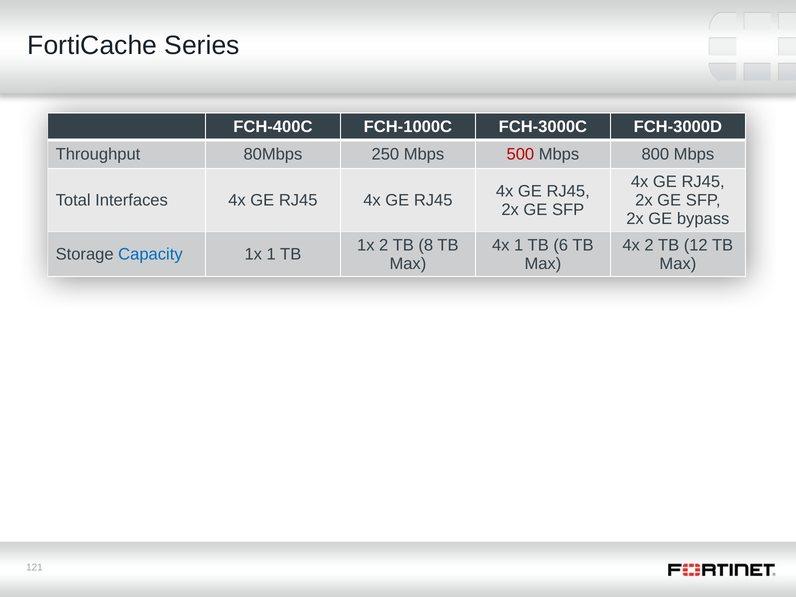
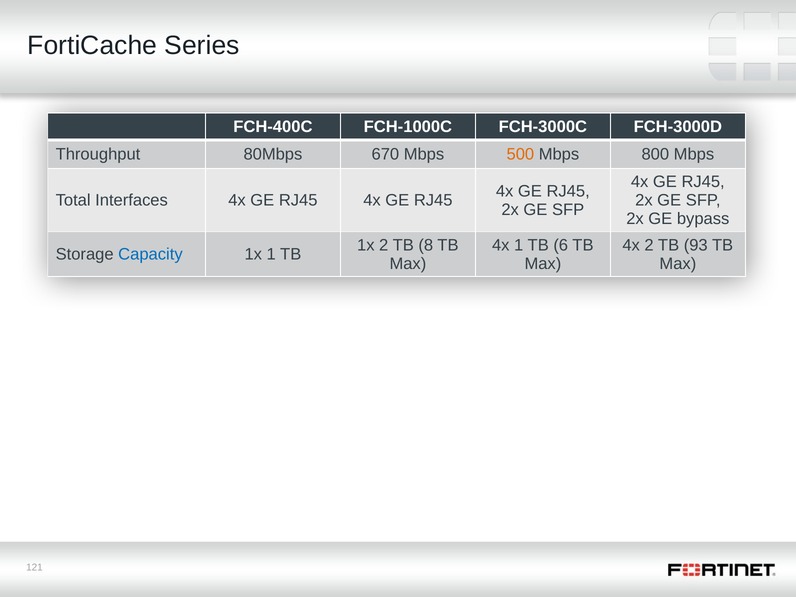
250: 250 -> 670 (385, 154)
500 colour: red -> orange (520, 154)
12: 12 -> 93 (696, 245)
